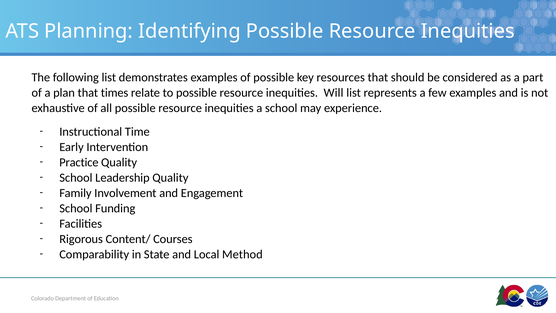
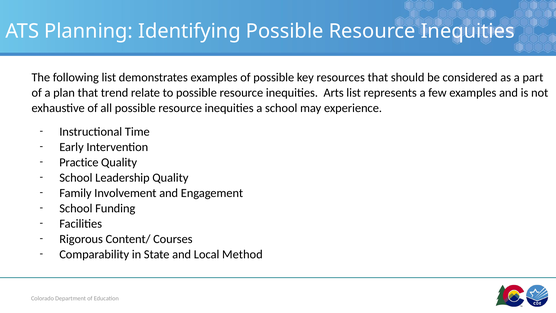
times: times -> trend (115, 93)
Will: Will -> Arts (334, 93)
